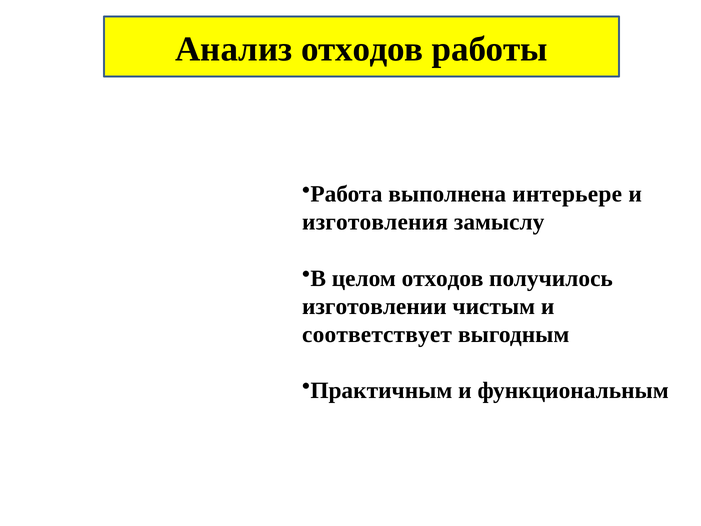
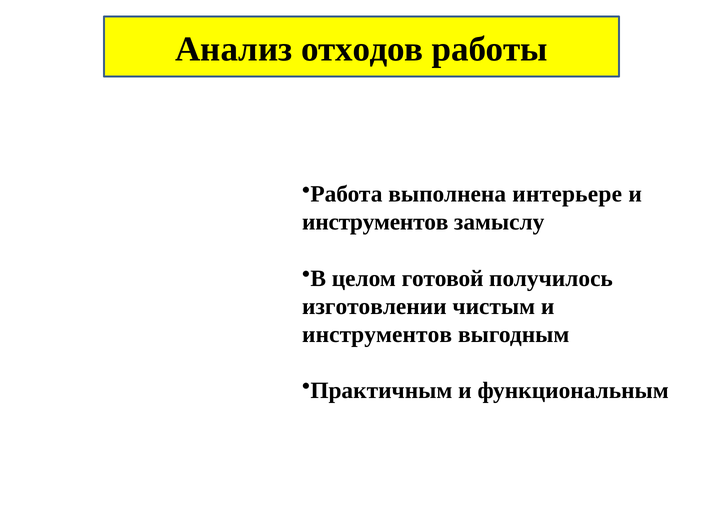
изготовления: изготовления -> инструментов (375, 222)
целом отходов: отходов -> готовой (443, 278)
соответствует: соответствует -> инструментов (377, 334)
